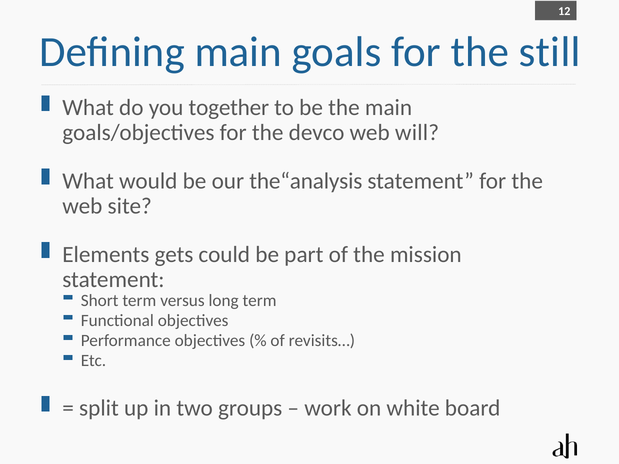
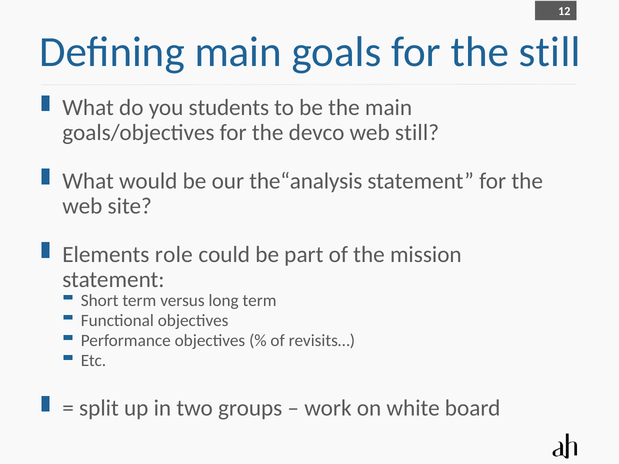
together: together -> students (229, 108)
web will: will -> still (417, 133)
gets: gets -> role (174, 255)
